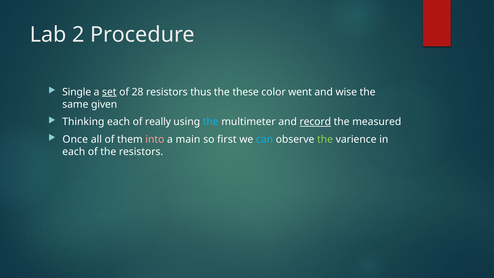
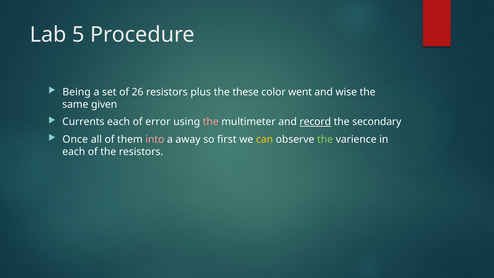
2: 2 -> 5 (78, 35)
Single: Single -> Being (77, 92)
set underline: present -> none (109, 92)
28: 28 -> 26 (138, 92)
thus: thus -> plus (201, 92)
Thinking: Thinking -> Currents (83, 122)
really: really -> error (158, 122)
the colour: light blue -> pink (211, 122)
measured: measured -> secondary (377, 122)
main: main -> away (188, 139)
can colour: light blue -> yellow (265, 139)
